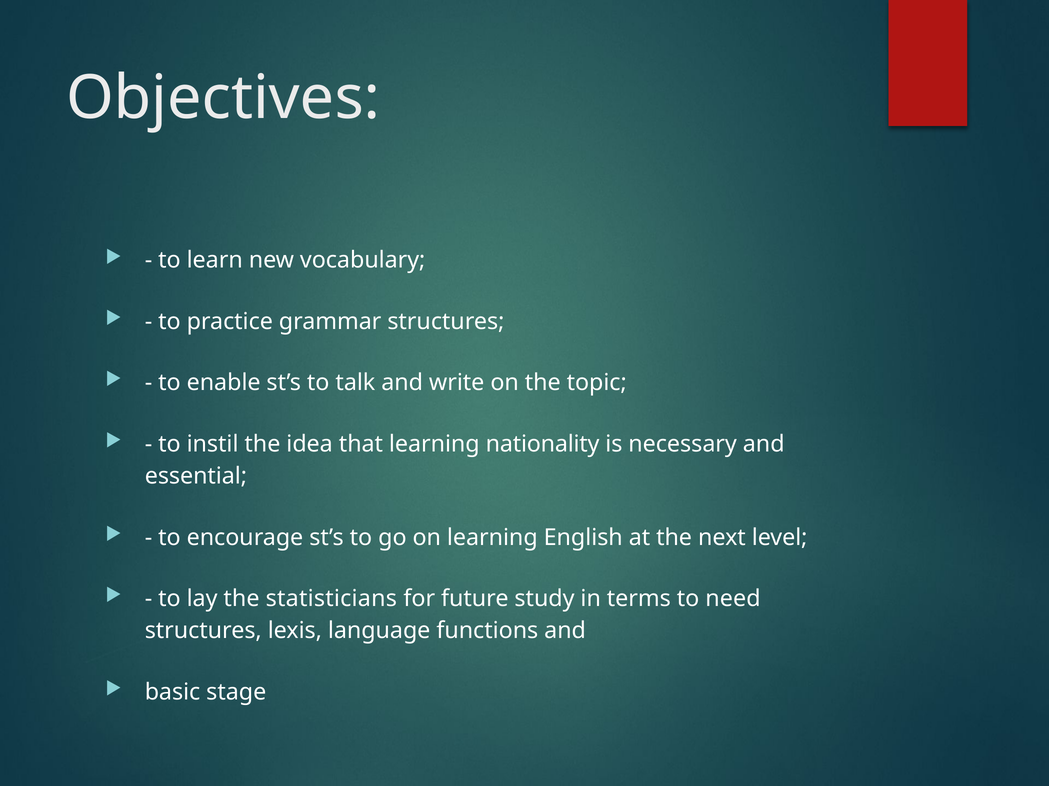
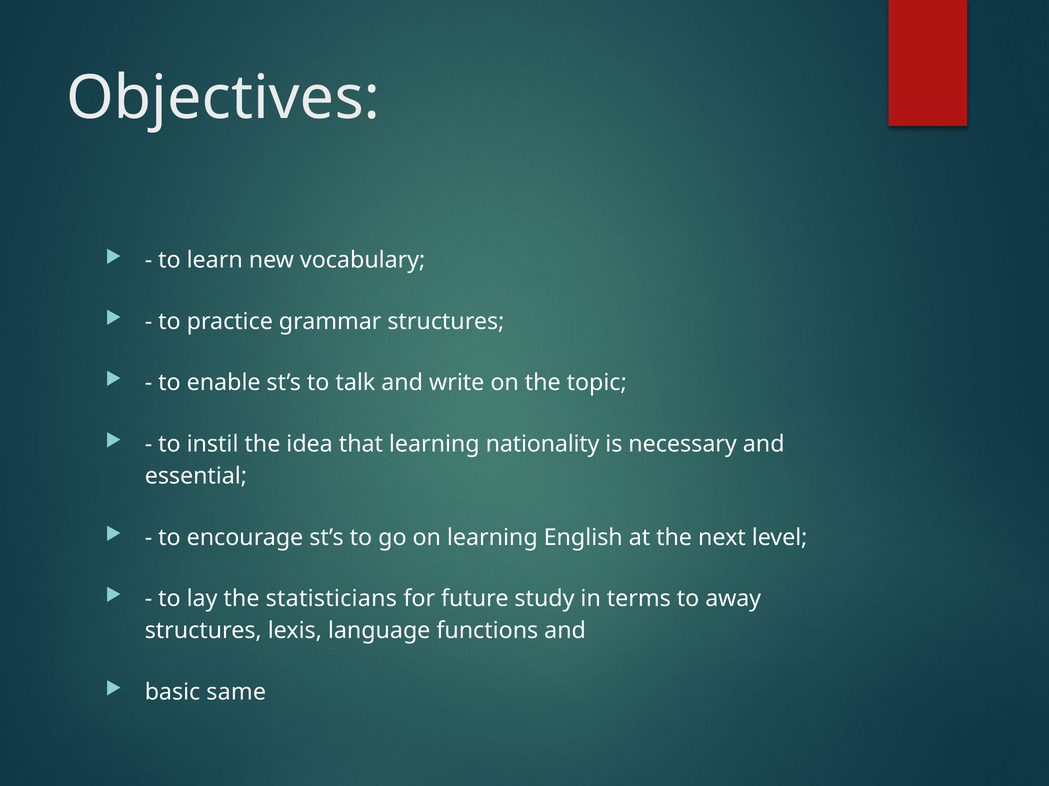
need: need -> away (733, 599)
stage: stage -> same (236, 693)
